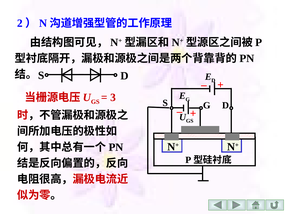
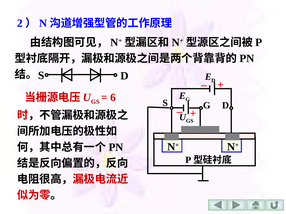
3: 3 -> 6 (113, 98)
